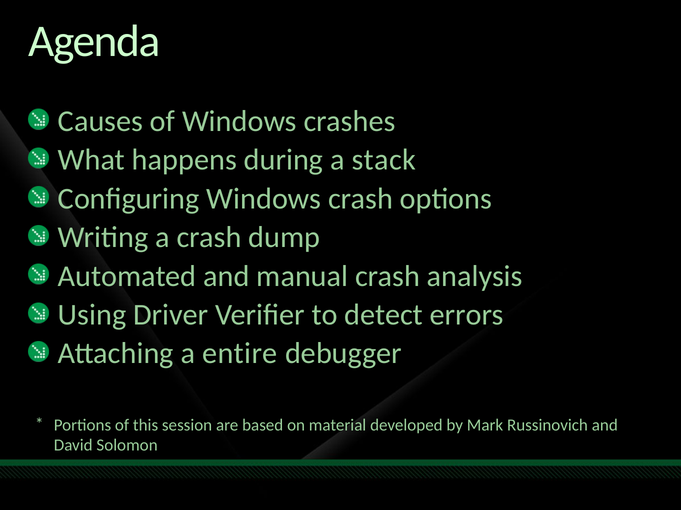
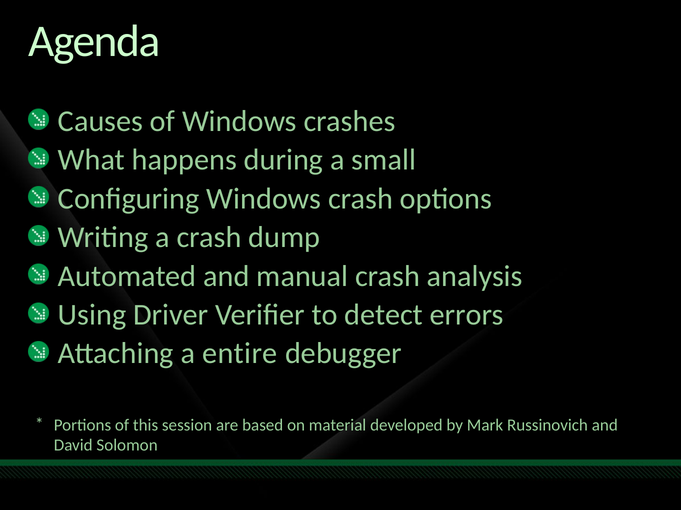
stack: stack -> small (384, 160)
